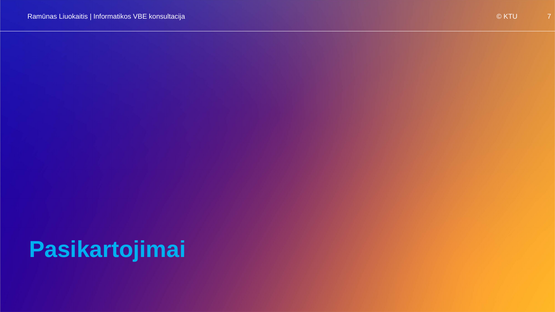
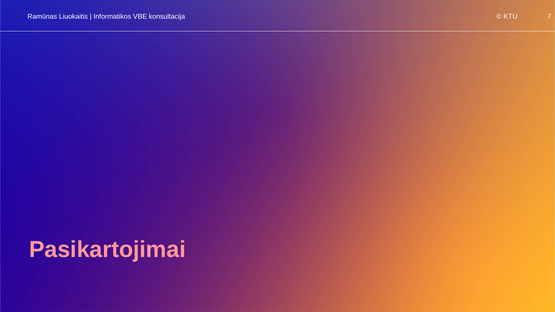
Pasikartojimai colour: light blue -> pink (108, 250)
